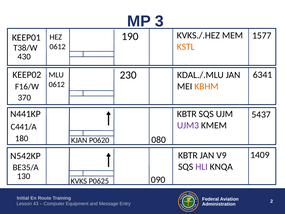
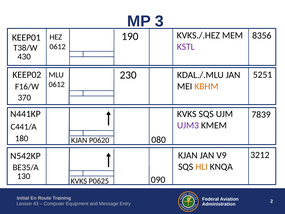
1577: 1577 -> 8356 (262, 35)
KSTL colour: orange -> purple (186, 47)
6341: 6341 -> 5251 (263, 75)
KBTR: KBTR -> KVKS (187, 114)
5437: 5437 -> 7839 (261, 115)
1409: 1409 -> 3212 (260, 155)
KBTR: KBTR -> KJAN (188, 155)
HLI colour: purple -> orange (202, 166)
